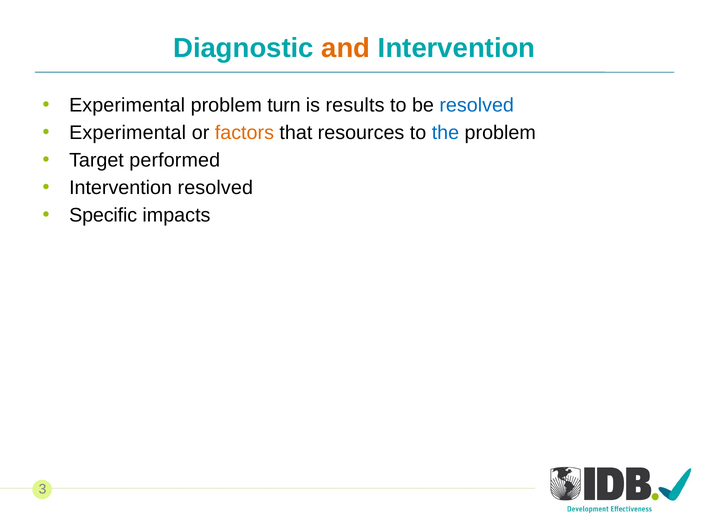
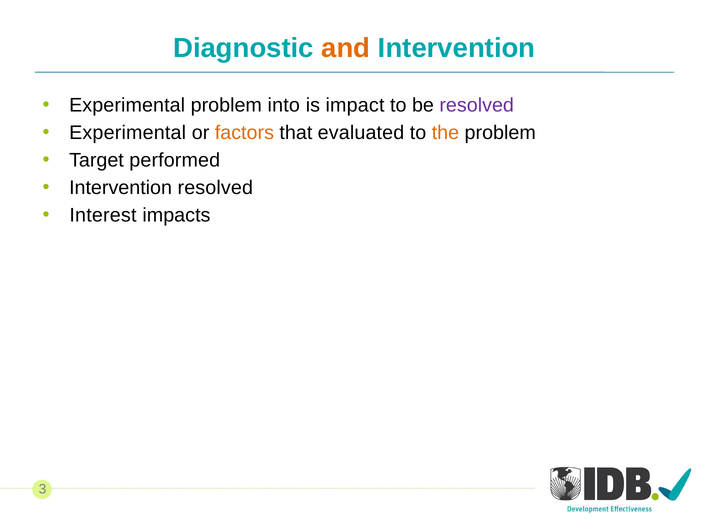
turn: turn -> into (284, 105)
results: results -> impact (355, 105)
resolved colour: blue -> purple (477, 105)
resources: resources -> evaluated (361, 133)
the colour: blue -> orange (445, 133)
Specific: Specific -> Interest (103, 216)
